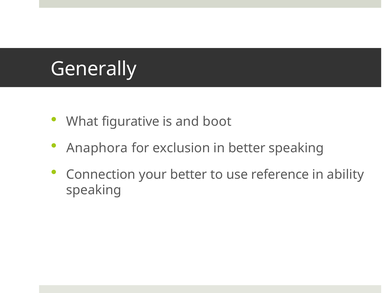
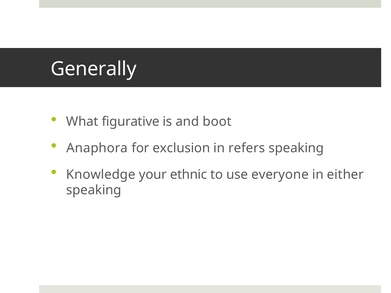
in better: better -> refers (247, 148)
Connection: Connection -> Knowledge (101, 175)
your better: better -> ethnic (189, 175)
reference: reference -> everyone (280, 175)
ability: ability -> either (345, 175)
